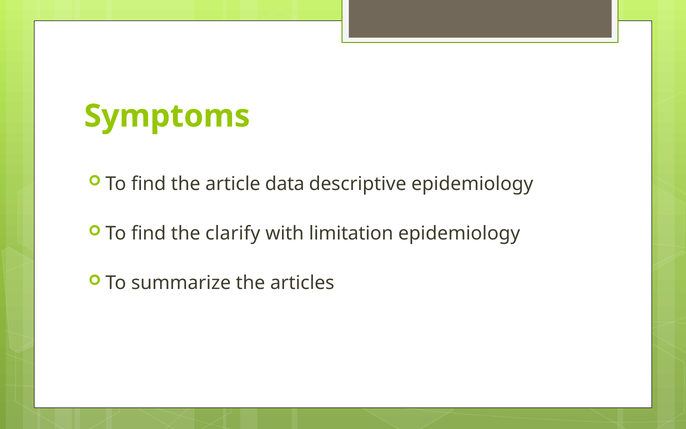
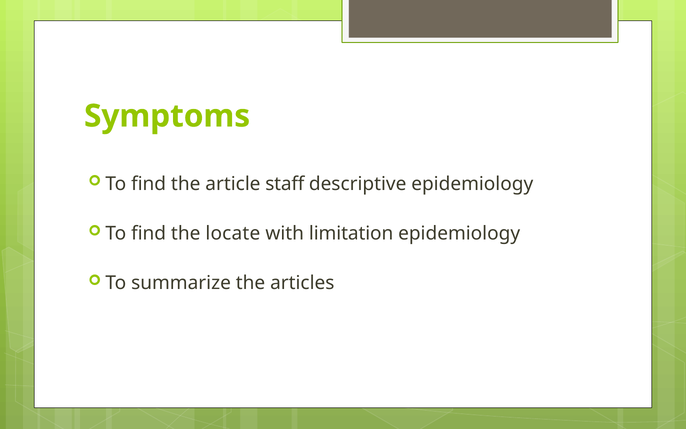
data: data -> staff (285, 184)
clarify: clarify -> locate (233, 233)
